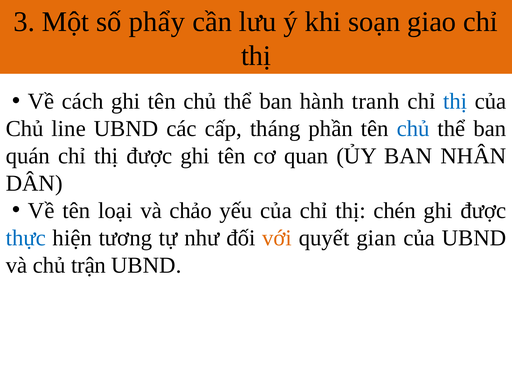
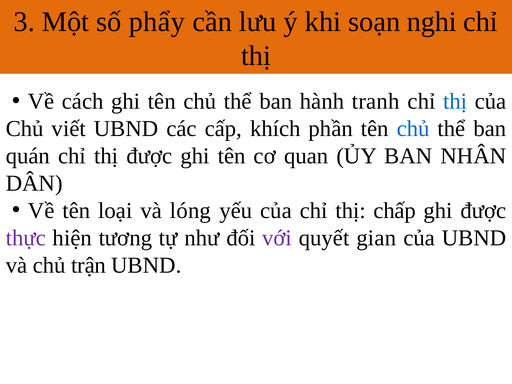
giao: giao -> nghi (432, 22)
line: line -> viết (69, 129)
tháng: tháng -> khích (275, 129)
chảo: chảo -> lóng (190, 211)
chén: chén -> chấp (395, 211)
thực colour: blue -> purple (26, 238)
với colour: orange -> purple (277, 238)
